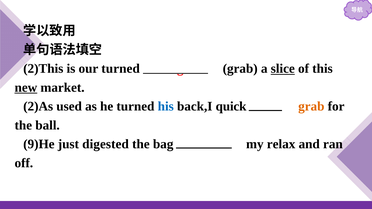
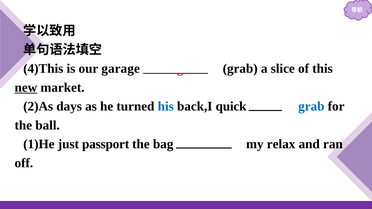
2)This: 2)This -> 4)This (43, 69)
our turned: turned -> garage (121, 69)
slice underline: present -> none (283, 69)
used: used -> days (69, 107)
grab colour: orange -> blue (311, 107)
9)He: 9)He -> 1)He (39, 144)
digested: digested -> passport (106, 144)
